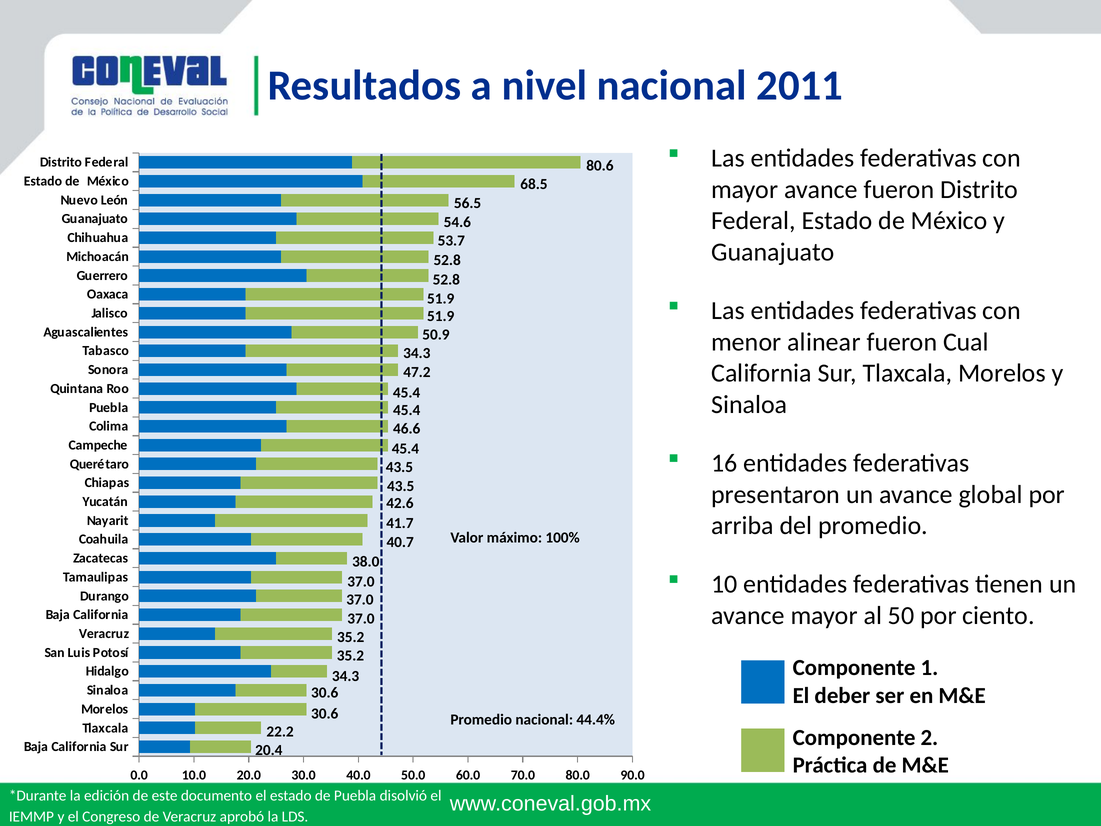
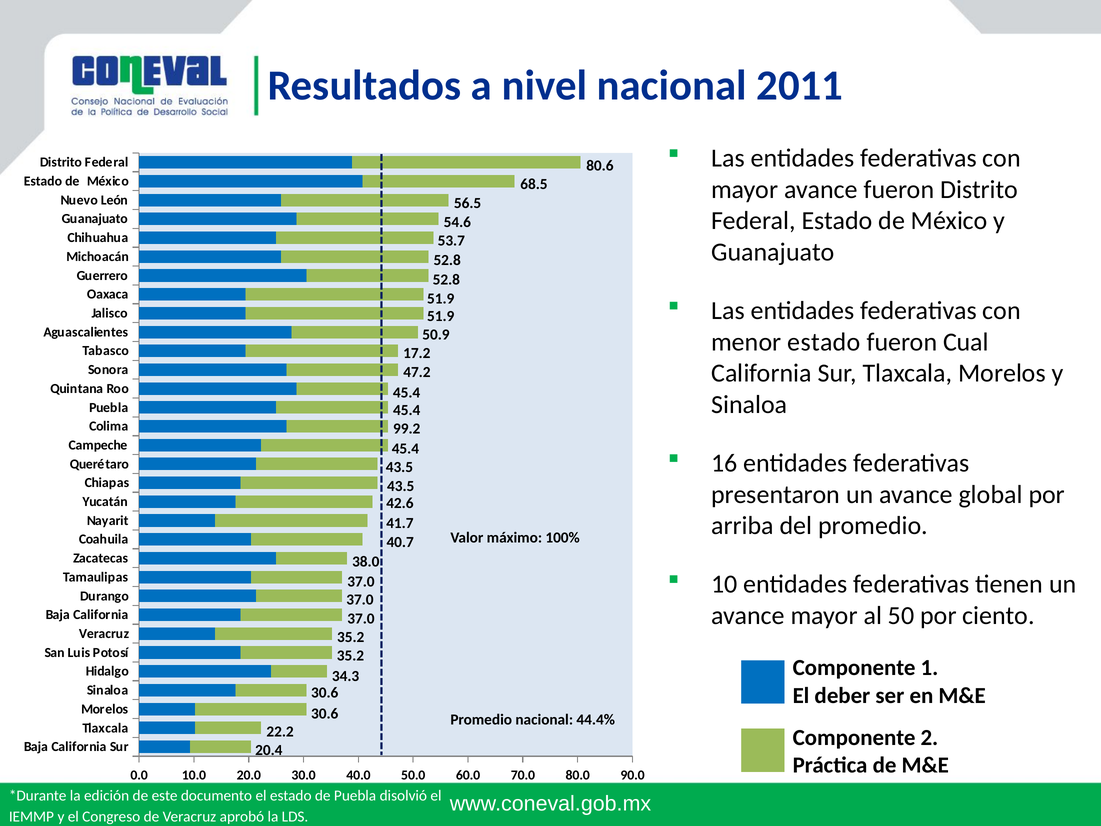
menor alinear: alinear -> estado (824, 342)
34.3: 34.3 -> 17.2 (417, 353)
46.6: 46.6 -> 99.2 (407, 429)
